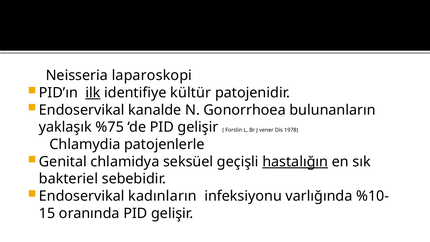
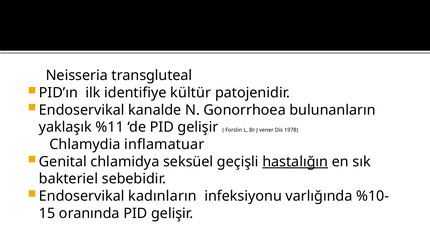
laparoskopi: laparoskopi -> transgluteal (152, 75)
ilk underline: present -> none (93, 93)
%75: %75 -> %11 (110, 127)
patojenlerle: patojenlerle -> inflamatuar (164, 144)
